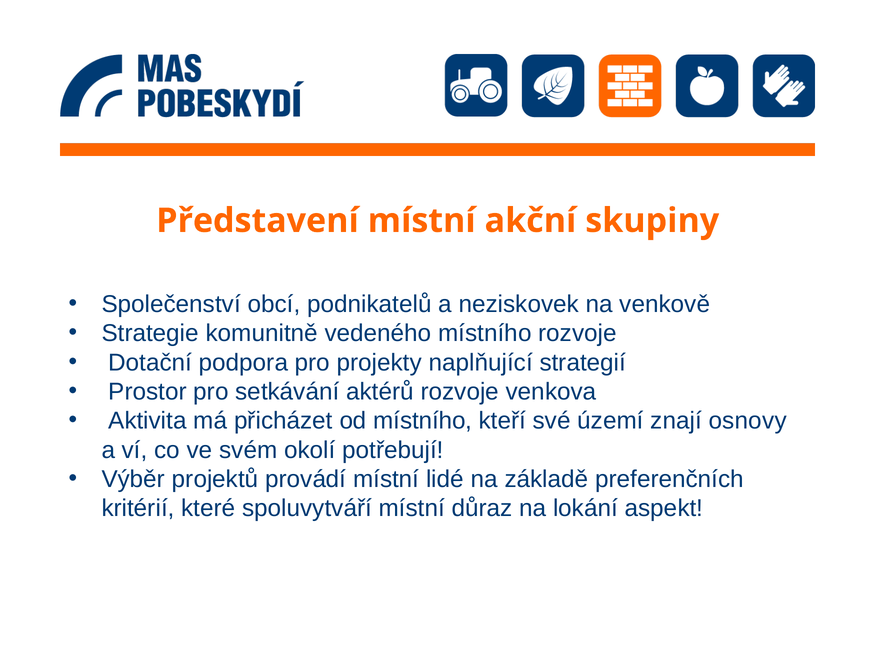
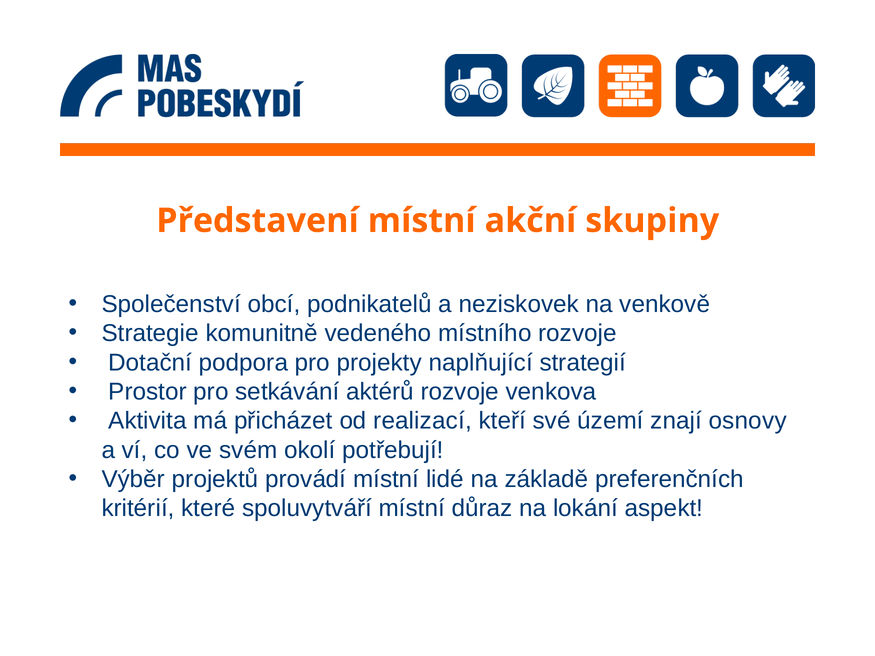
od místního: místního -> realizací (423, 421)
